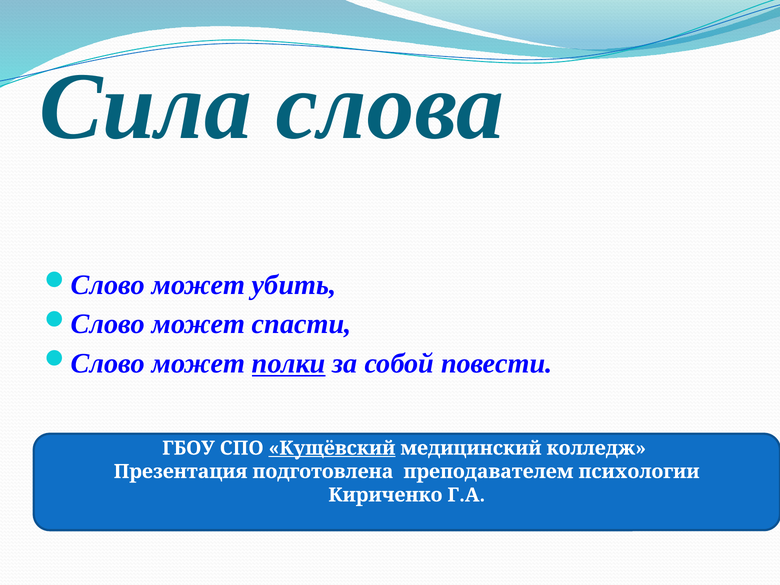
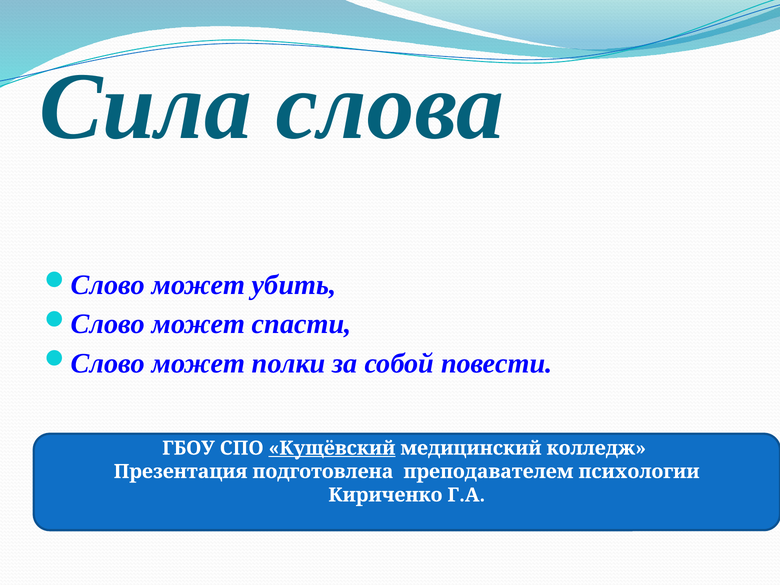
полки underline: present -> none (289, 364)
